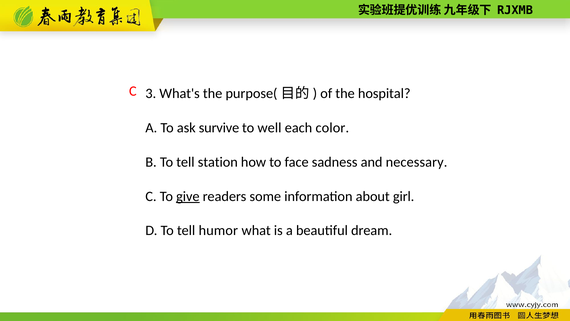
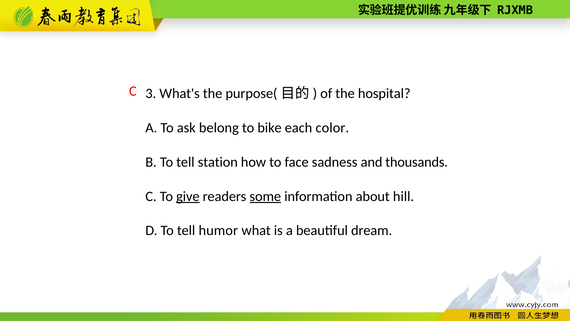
survive: survive -> belong (219, 128)
well: well -> bike (270, 128)
necessary: necessary -> thousands (417, 162)
some underline: none -> present (265, 196)
girl: girl -> hill (404, 196)
